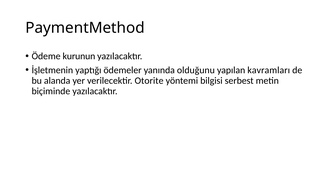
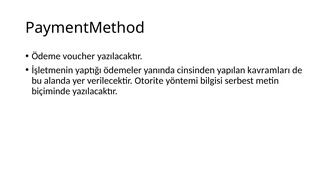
kurunun: kurunun -> voucher (79, 56)
olduğunu: olduğunu -> cinsinden (196, 70)
